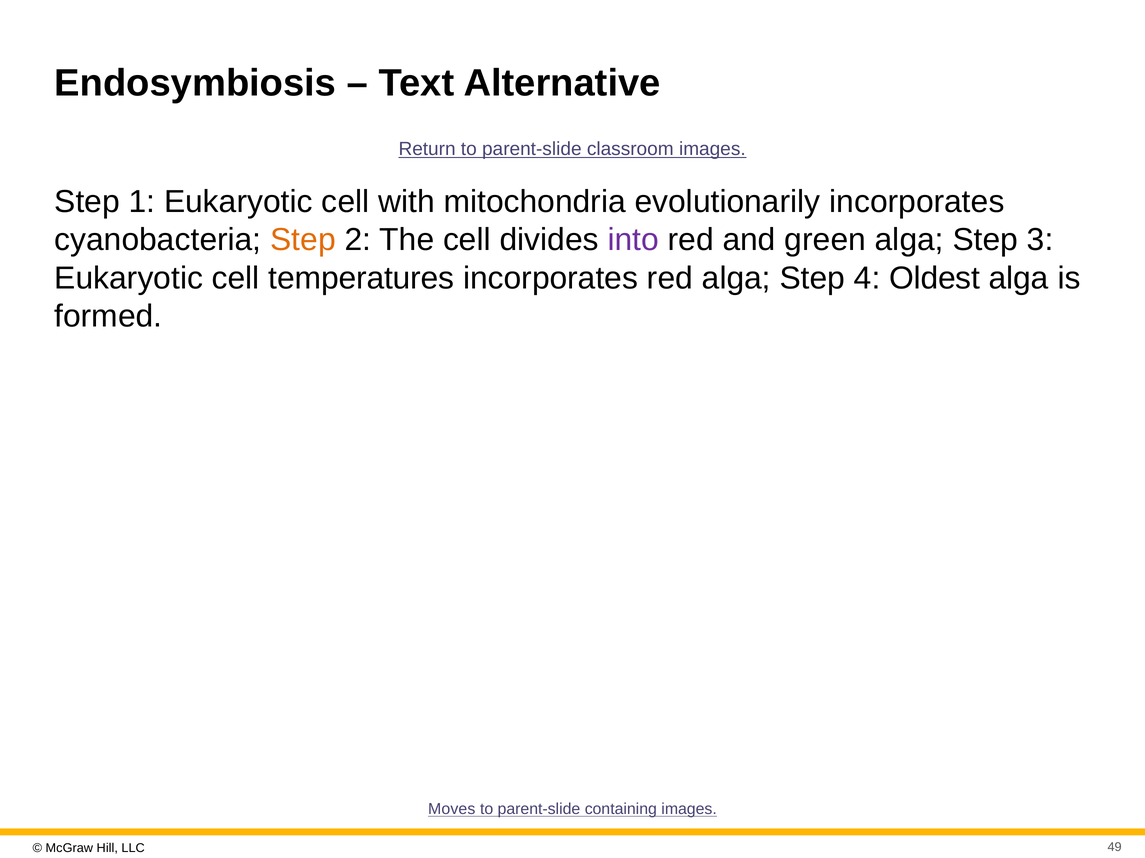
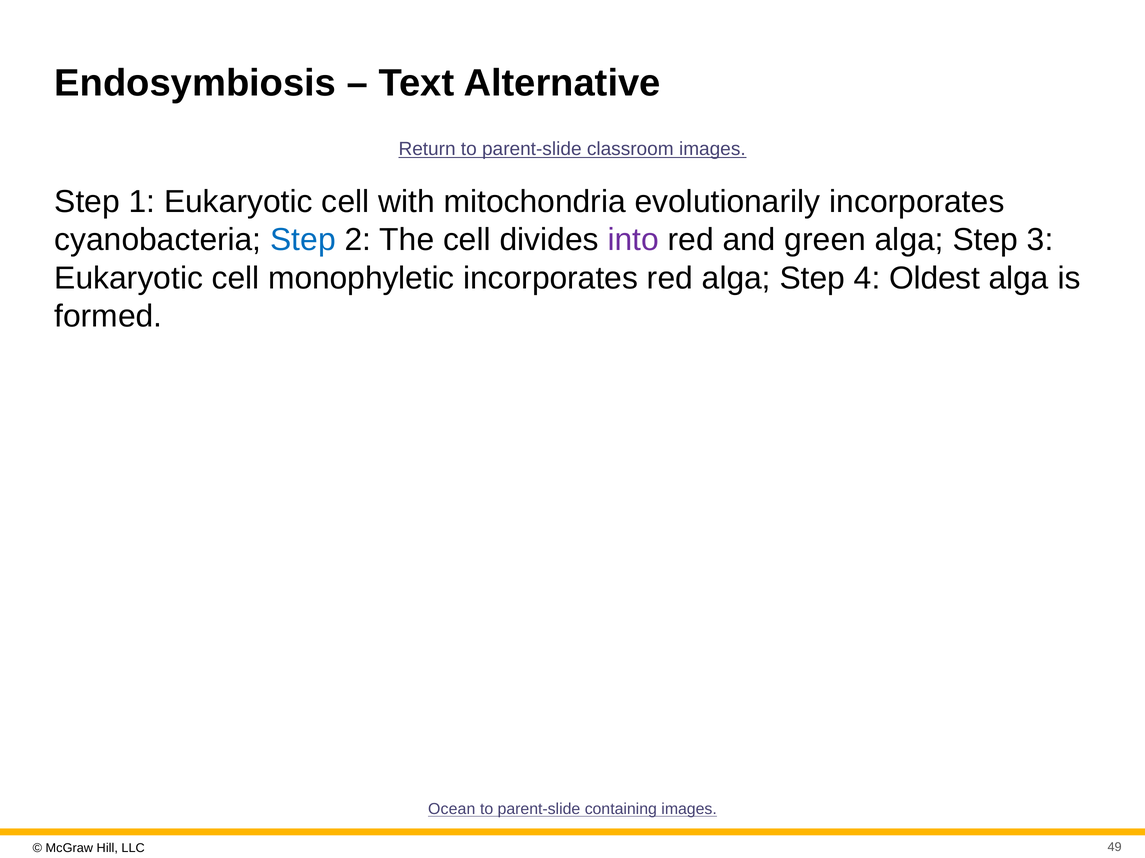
Step colour: orange -> blue (303, 240)
temperatures: temperatures -> monophyletic (361, 278)
Moves: Moves -> Ocean (452, 810)
